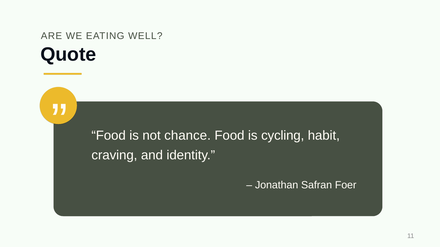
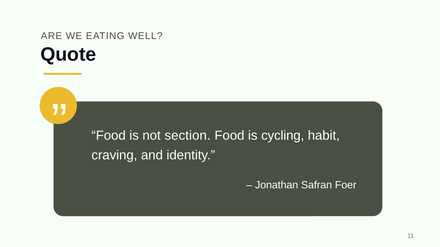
chance: chance -> section (188, 136)
